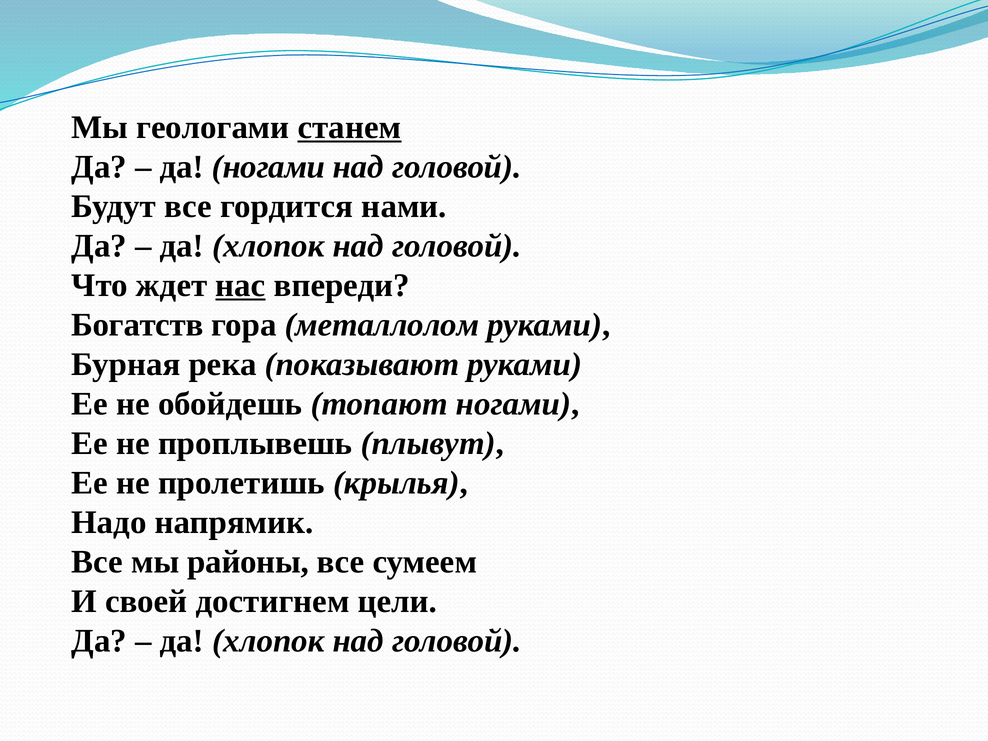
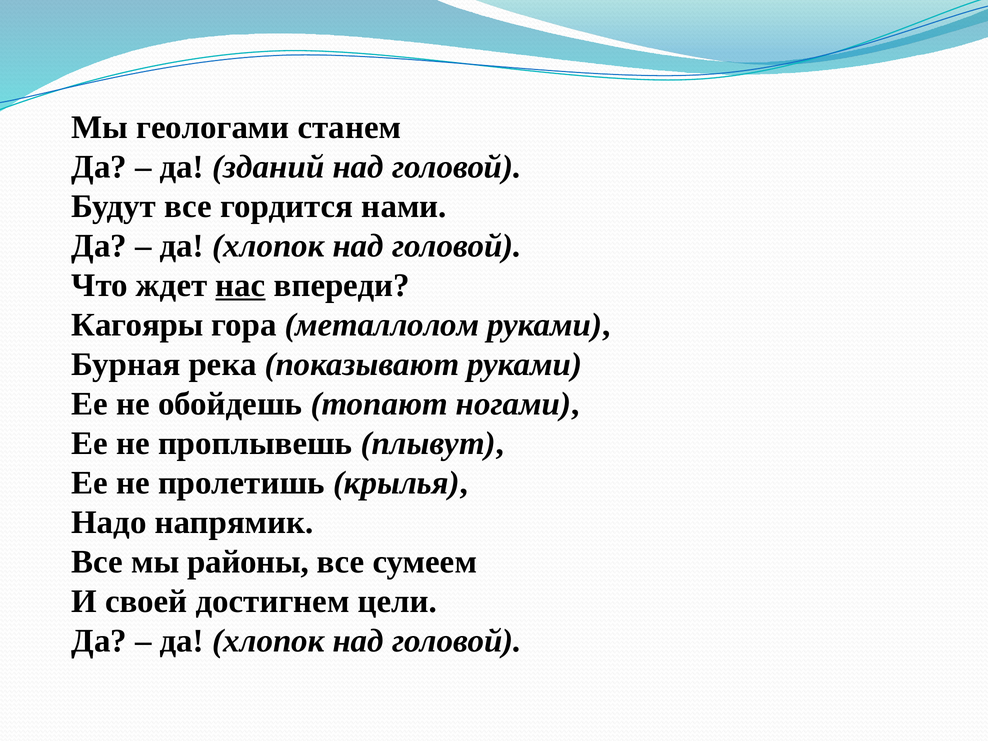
станем underline: present -> none (349, 127)
да ногами: ногами -> зданий (268, 167)
Богатств: Богатств -> Кагояры (137, 325)
